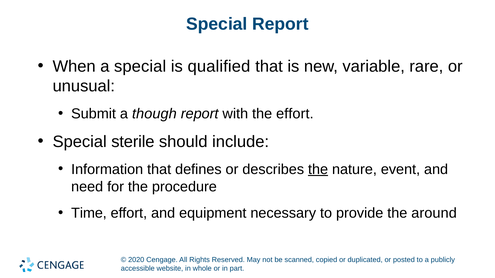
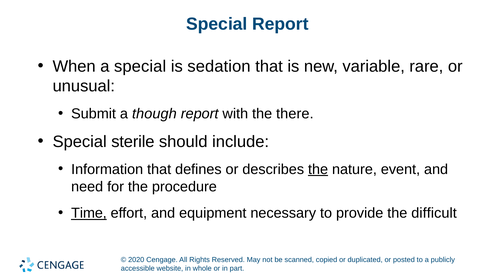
qualified: qualified -> sedation (219, 66)
the effort: effort -> there (295, 114)
Time underline: none -> present (89, 214)
around: around -> difficult (434, 214)
